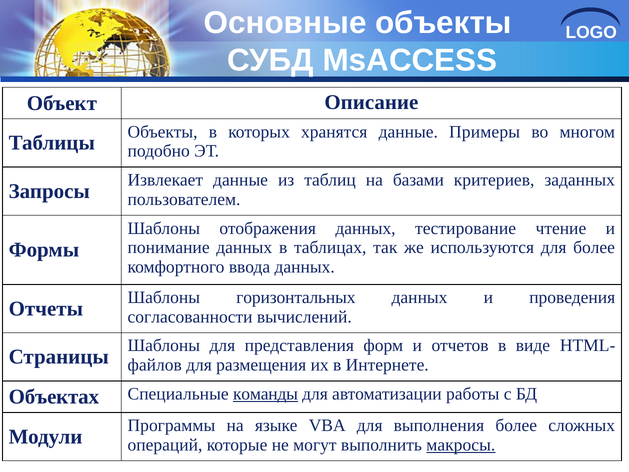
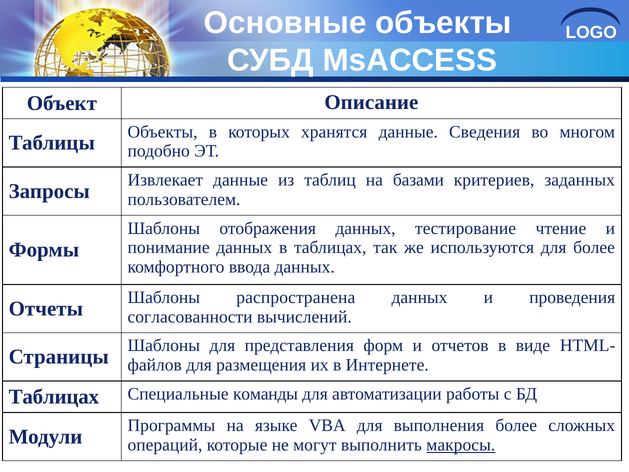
Примеры: Примеры -> Сведения (485, 132)
горизонтальных: горизонтальных -> распространена (296, 297)
Объектах: Объектах -> Таблицах (54, 397)
команды underline: present -> none (265, 394)
